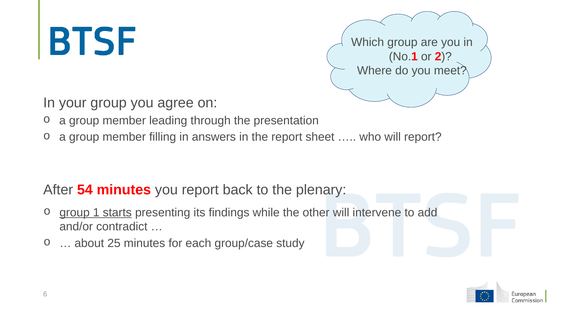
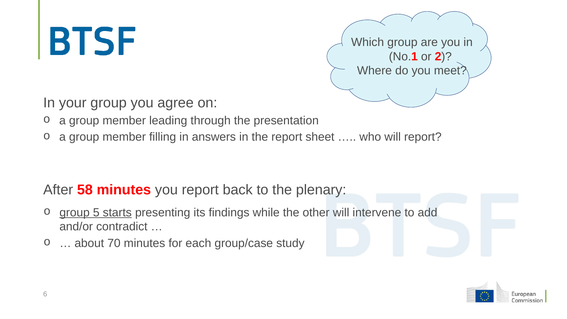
54: 54 -> 58 (85, 190)
1: 1 -> 5 (96, 212)
25: 25 -> 70 (114, 243)
